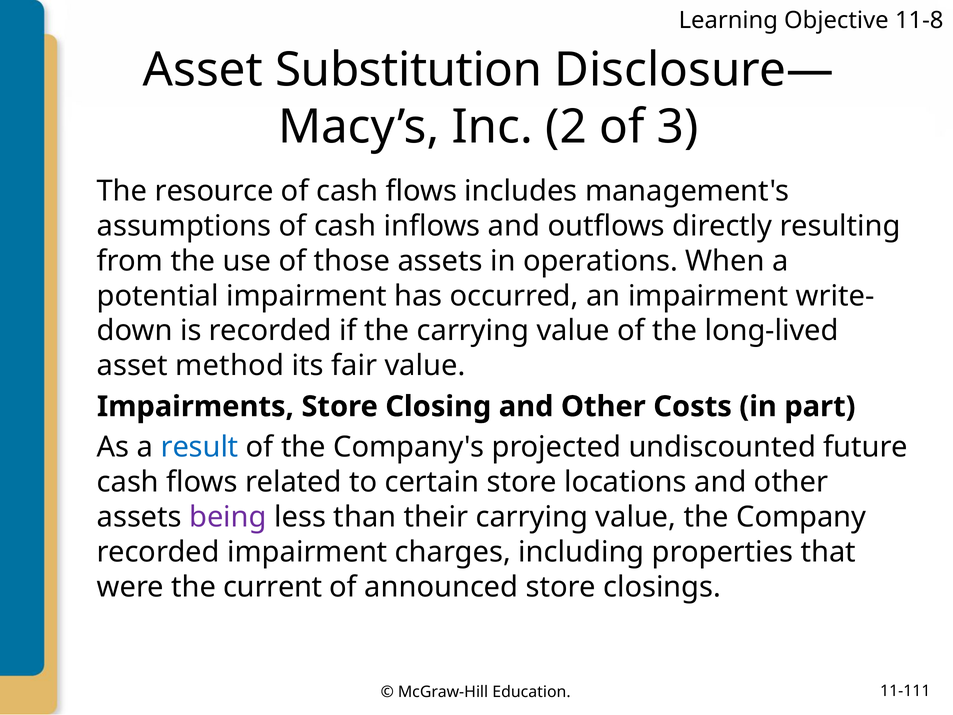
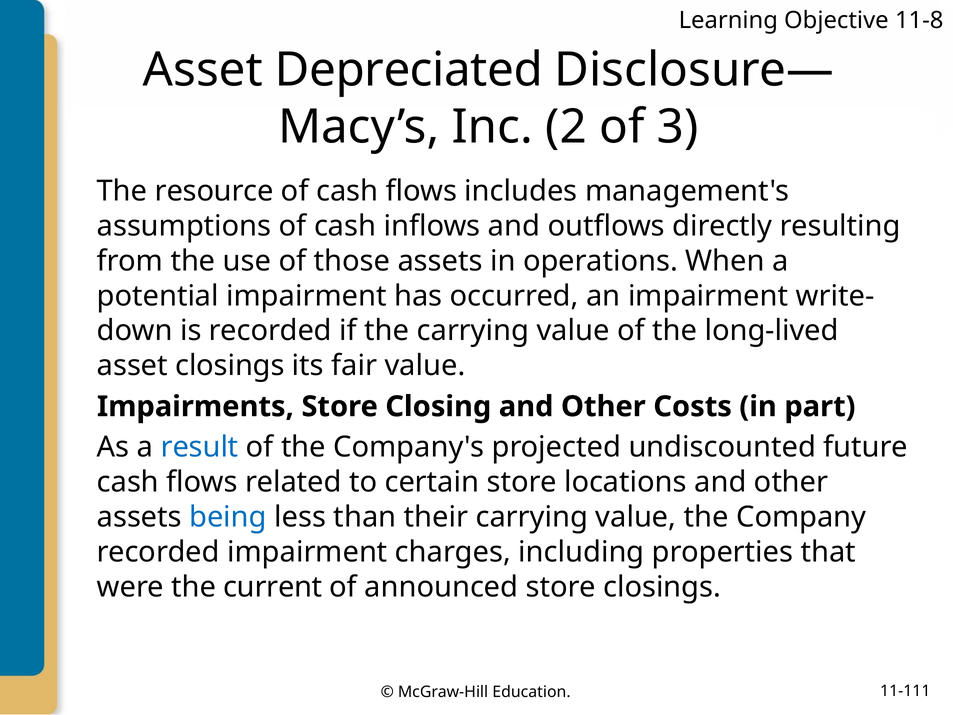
Substitution: Substitution -> Depreciated (409, 70)
asset method: method -> closings (230, 366)
being colour: purple -> blue (228, 517)
